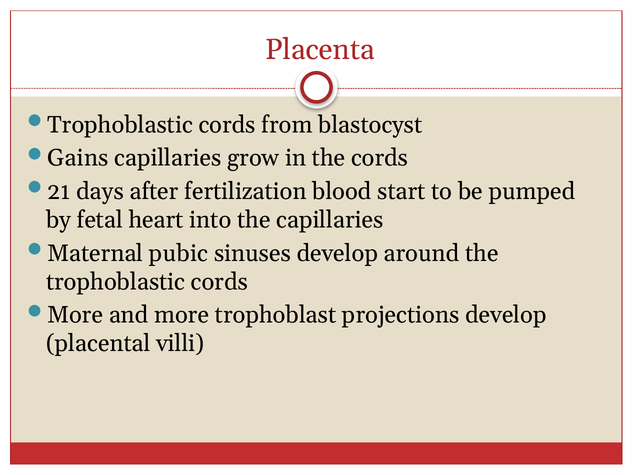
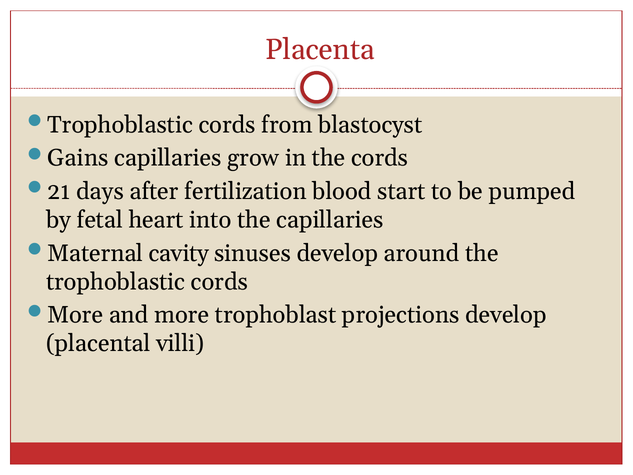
pubic: pubic -> cavity (179, 253)
